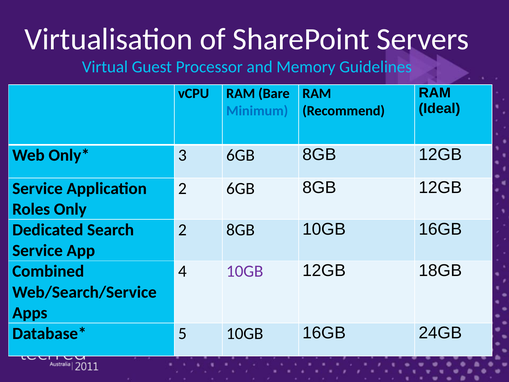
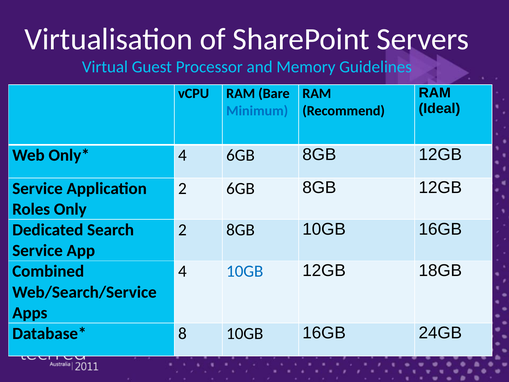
3: 3 -> 4 (182, 155)
10GB colour: purple -> blue (245, 271)
5: 5 -> 8 (182, 333)
